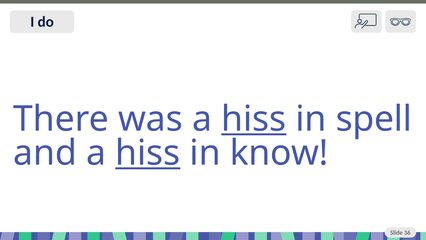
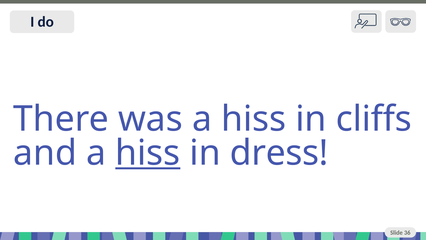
hiss underline: present -> none (254, 119)
spell: spell -> cliffs (374, 119)
know: know -> dress (279, 153)
